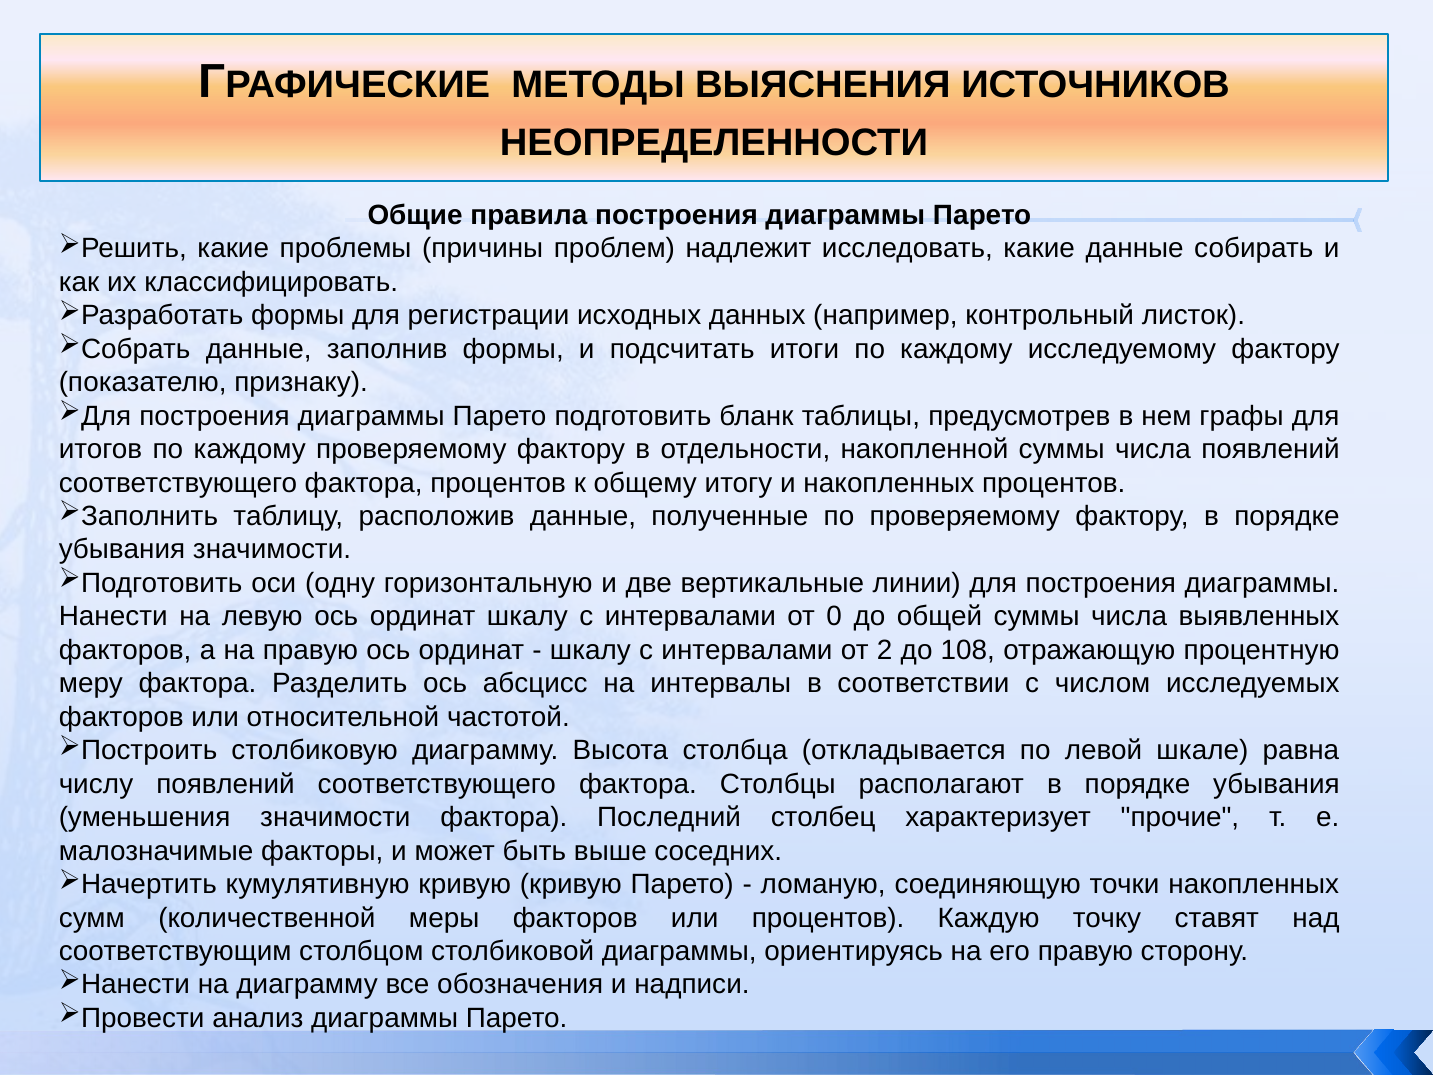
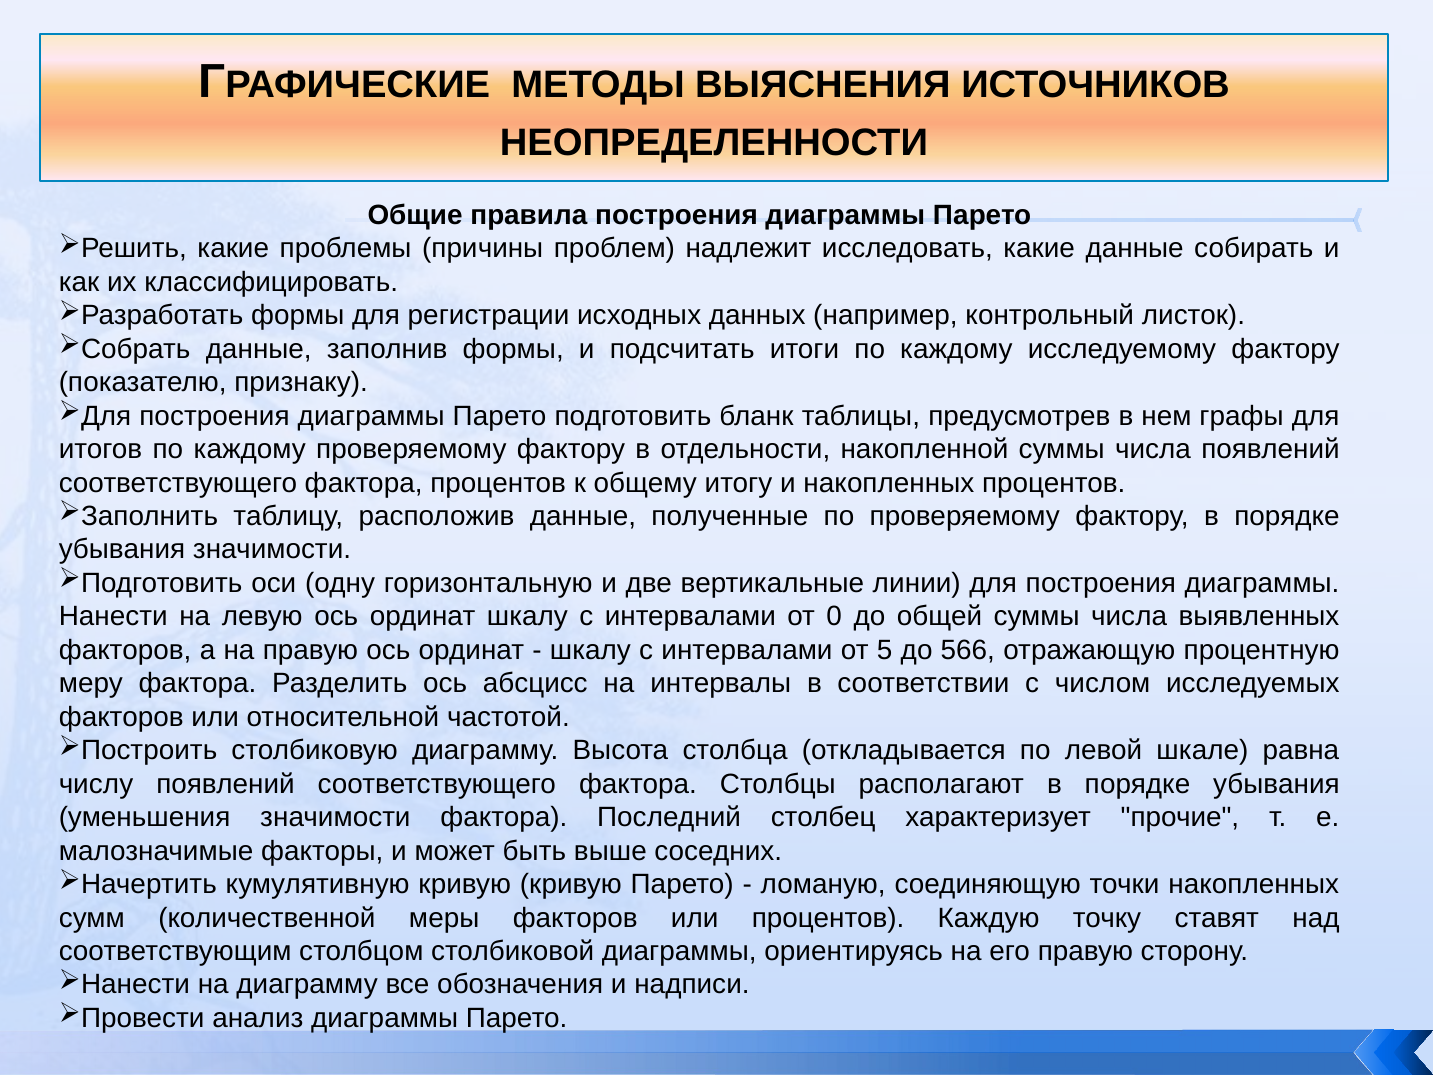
2: 2 -> 5 (885, 650)
108: 108 -> 566 (968, 650)
